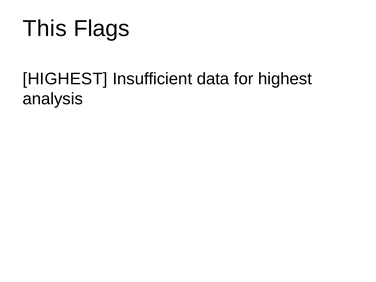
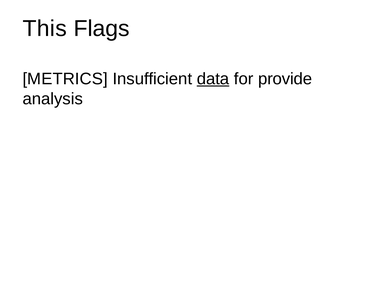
HIGHEST: HIGHEST -> METRICS (65, 79)
data underline: none -> present (213, 79)
for highest: highest -> provide (285, 79)
